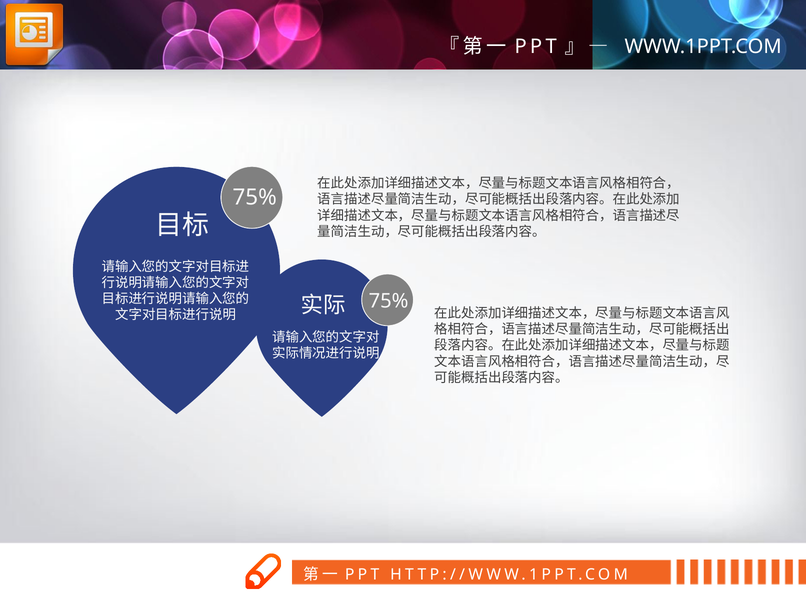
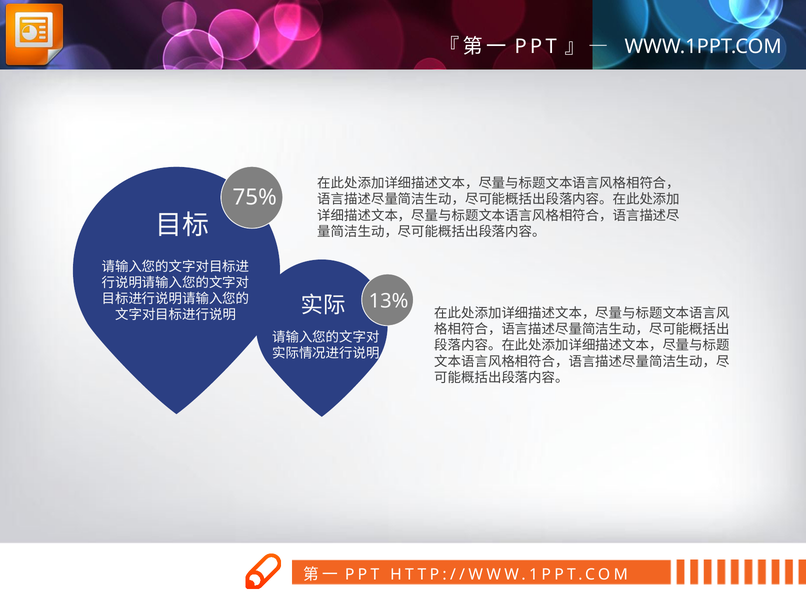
75%: 75% -> 13% (389, 301)
